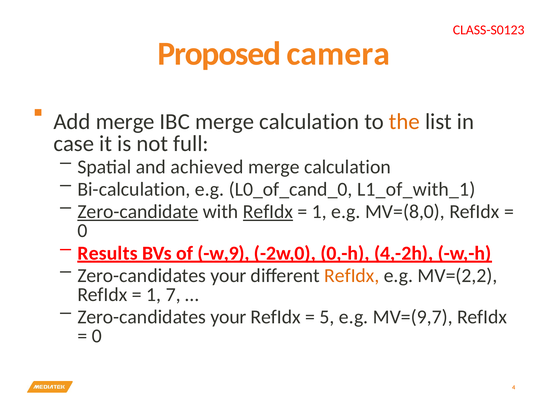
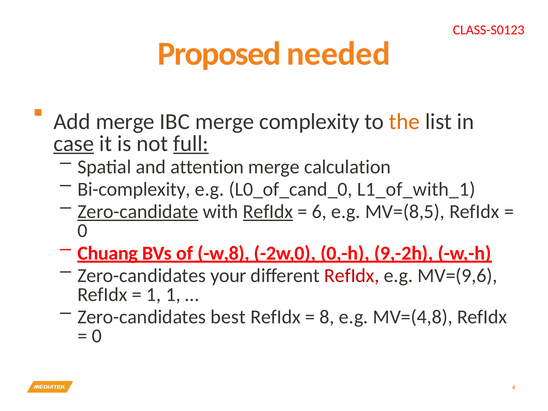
camera: camera -> needed (338, 54)
IBC merge calculation: calculation -> complexity (309, 122)
case underline: none -> present (74, 144)
full underline: none -> present (191, 144)
achieved: achieved -> attention (207, 167)
Bi-calculation: Bi-calculation -> Bi-complexity (134, 189)
1: 1 -> 6 (319, 212)
MV=(8,0: MV=(8,0 -> MV=(8,5 (405, 212)
Results: Results -> Chuang (108, 253)
w,9: w,9 -> w,8 (224, 253)
4,-2h: 4,-2h -> 9,-2h (404, 253)
RefIdx colour: orange -> red (352, 276)
MV=(2,2: MV=(2,2 -> MV=(9,6 (458, 276)
1 7: 7 -> 1 (173, 295)
your: your -> best (228, 317)
5: 5 -> 8 (327, 317)
MV=(9,7: MV=(9,7 -> MV=(4,8 (413, 317)
